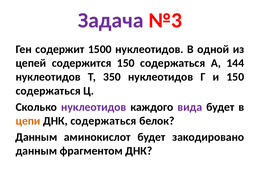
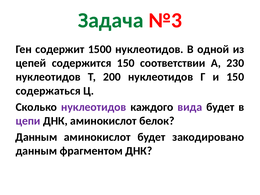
Задача colour: purple -> green (111, 20)
содержится 150 содержаться: содержаться -> соответствии (173, 63)
144: 144 -> 230 (235, 63)
350: 350 -> 200 (112, 77)
цепи colour: orange -> purple (28, 121)
ДНК содержаться: содержаться -> аминокислот (103, 121)
